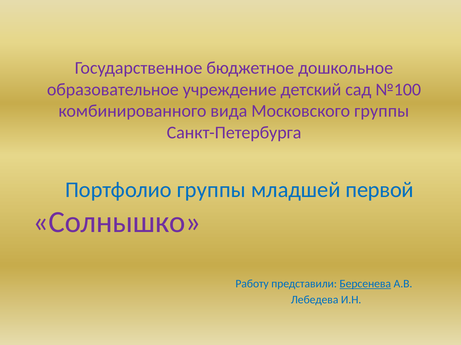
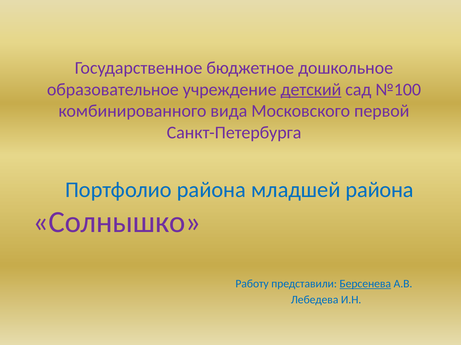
детский underline: none -> present (311, 90)
Московского группы: группы -> первой (382, 111)
Портфолио группы: группы -> района (211, 190)
младшей первой: первой -> района (380, 190)
